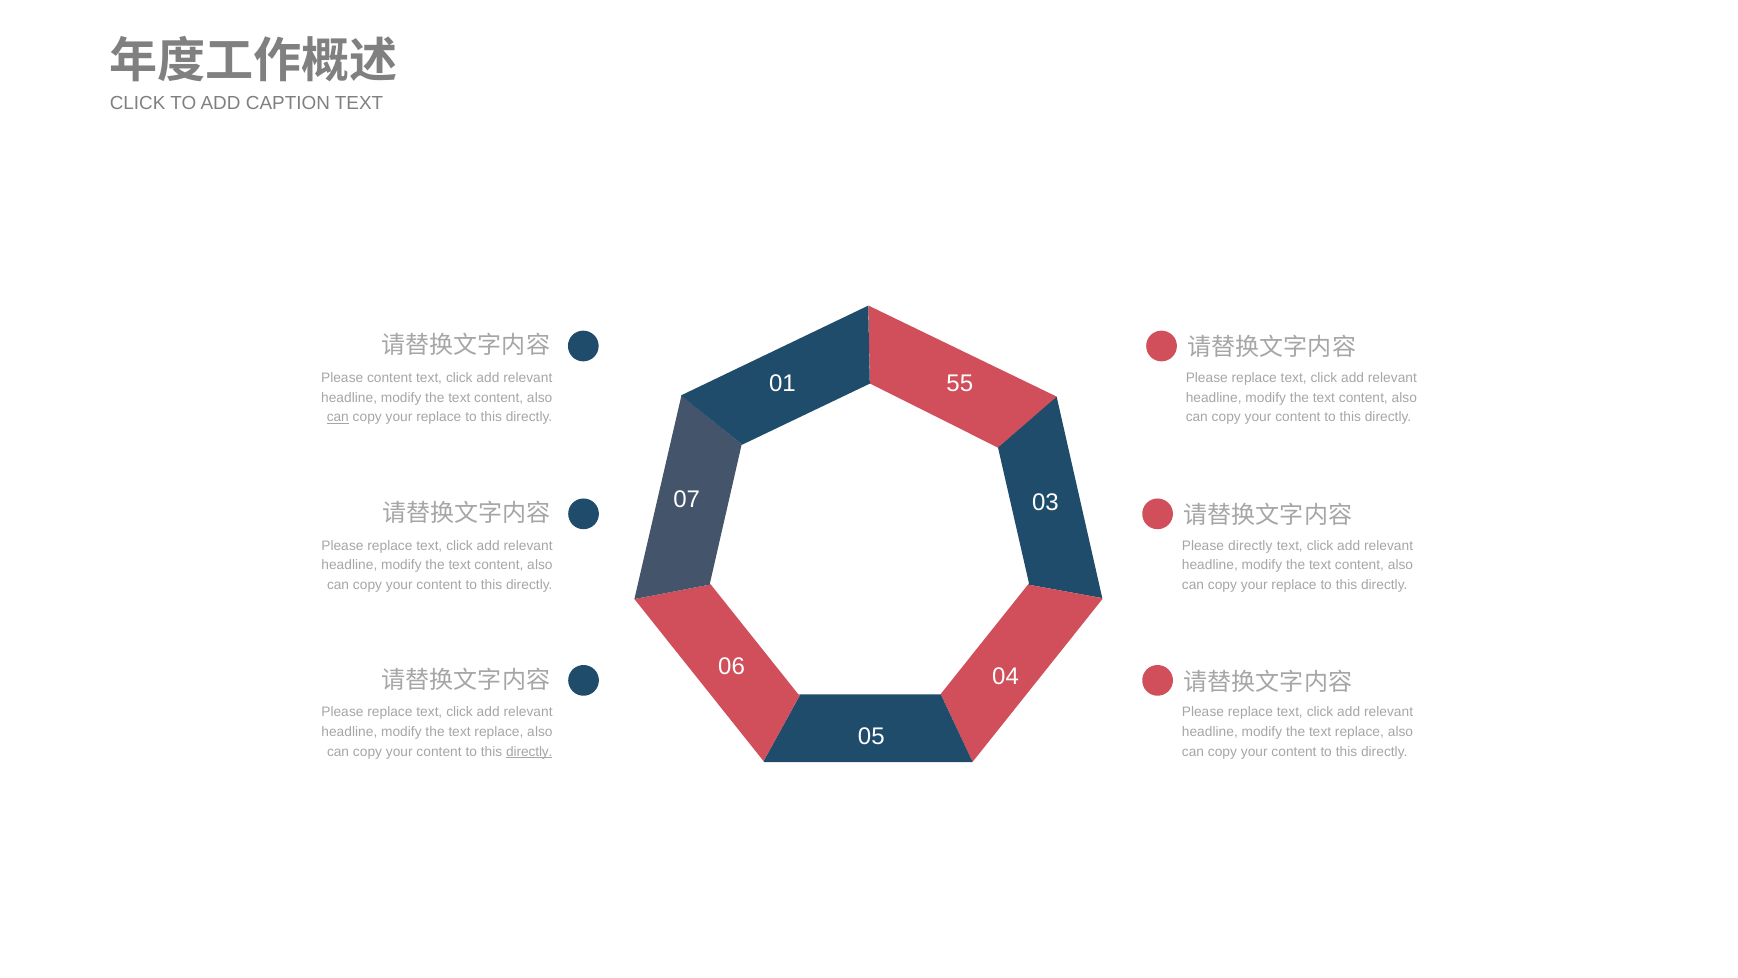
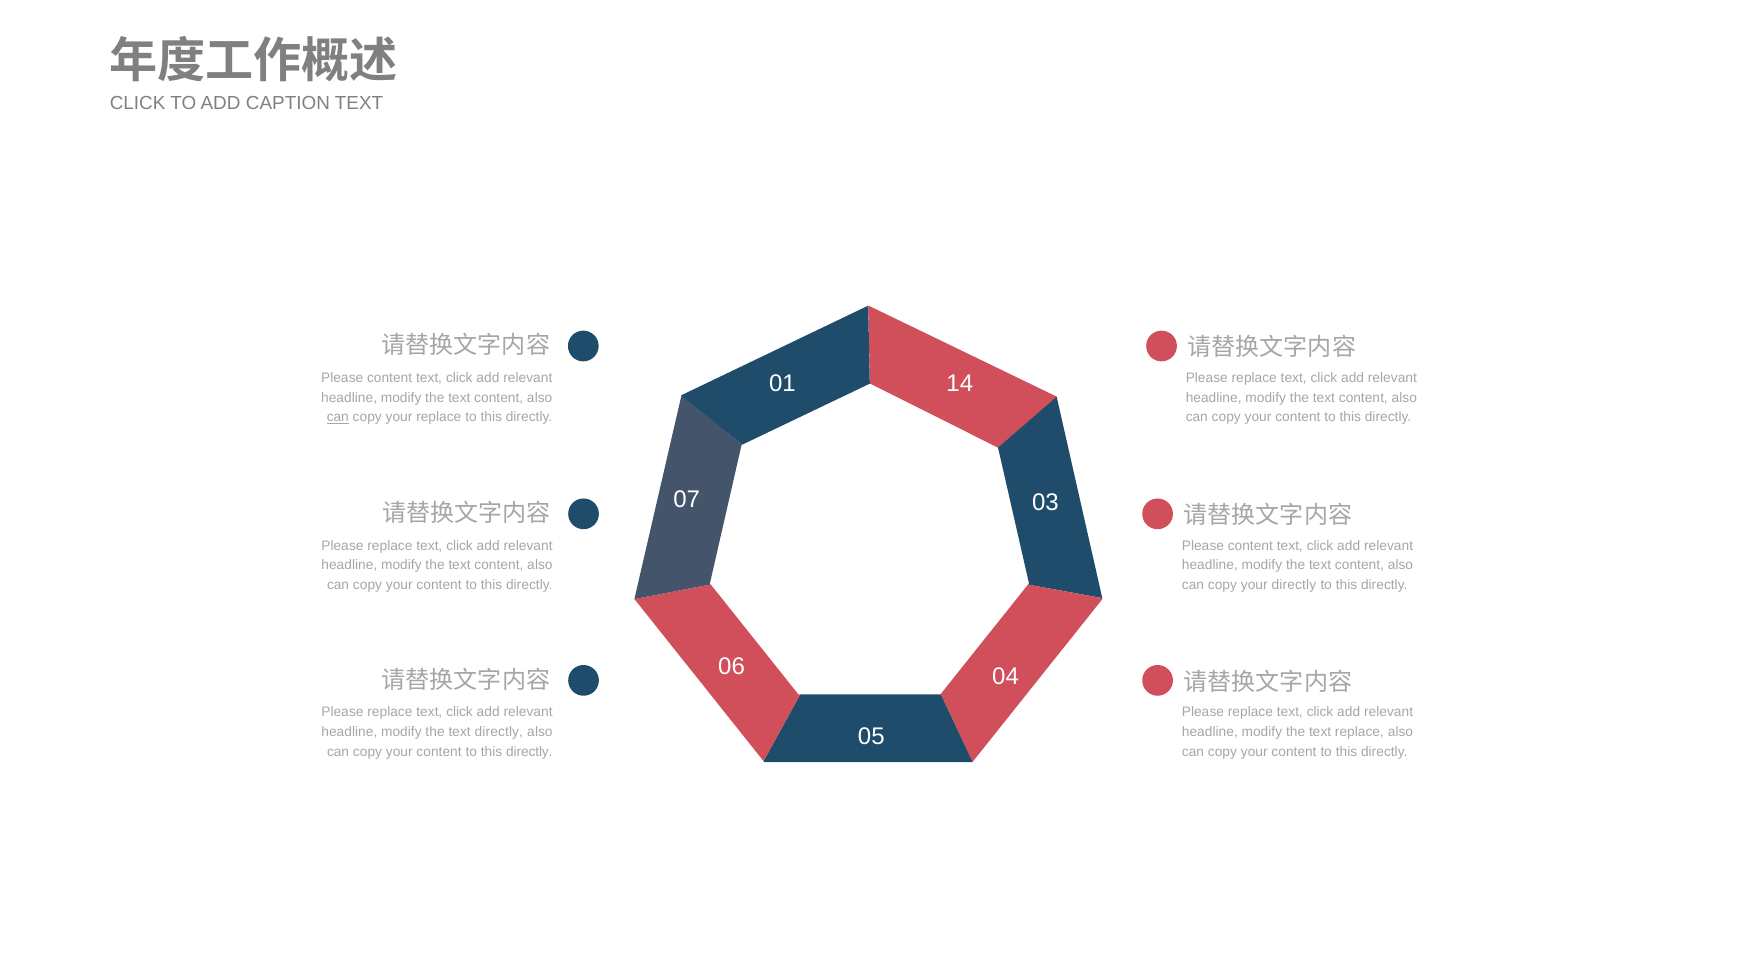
55: 55 -> 14 (960, 383)
directly: directly -> content (1250, 545)
replace: replace -> directly (1294, 585)
replace: replace -> directly (499, 732)
directly underline: present -> none (529, 751)
